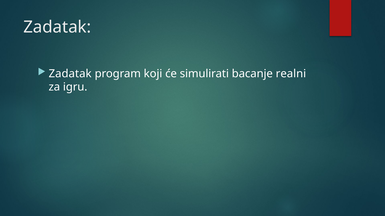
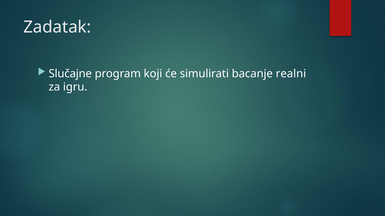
Zadatak: Zadatak -> Slučajne (70, 74)
